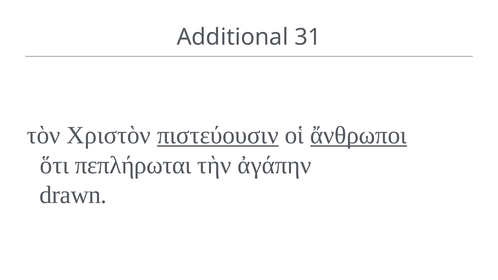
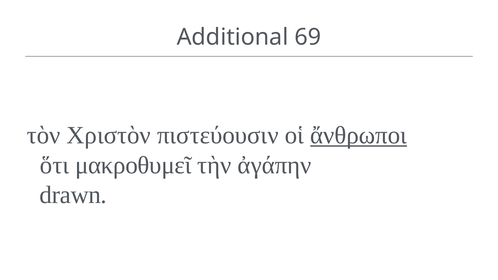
31: 31 -> 69 (308, 37)
πιστεύουσιν underline: present -> none (218, 135)
πεπλήρωται: πεπλήρωται -> μακροθυμεῖ (133, 165)
